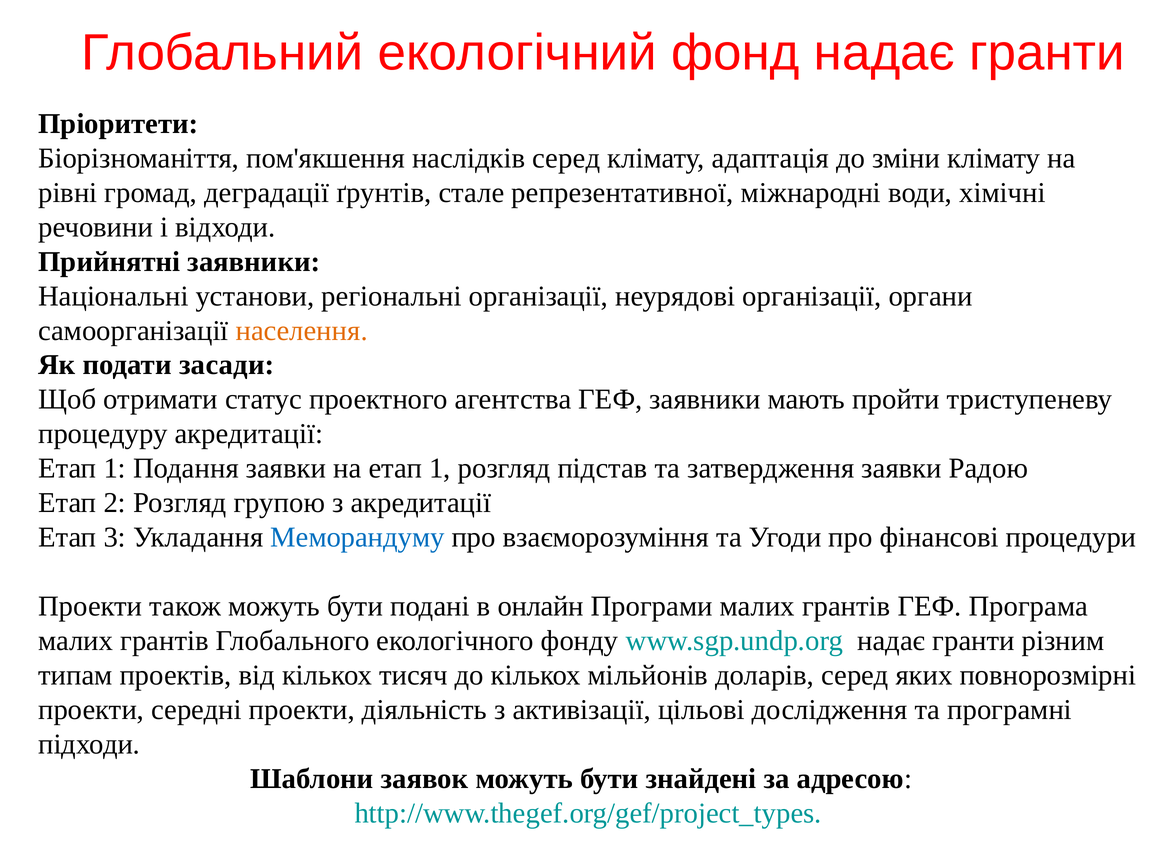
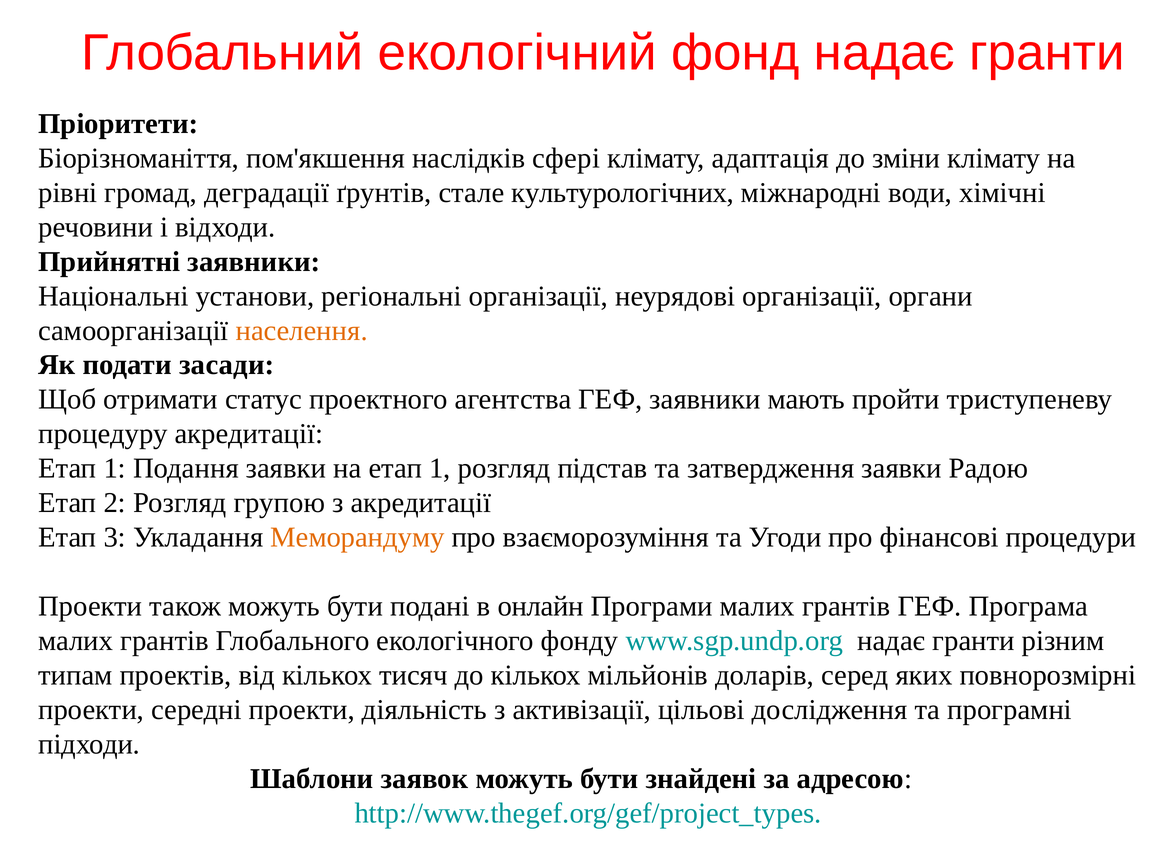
наслідків серед: серед -> сфері (566, 158)
репрезентативної: репрезентативної -> культурологічних (623, 193)
Меморандуму colour: blue -> orange (357, 538)
